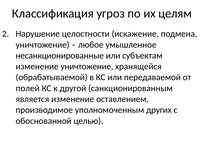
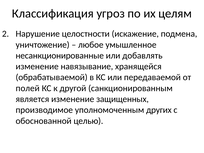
субъектам: субъектам -> добавлять (142, 56)
изменение уничтожение: уничтожение -> навязывание (87, 66)
оставлением: оставлением -> защищенных (122, 99)
